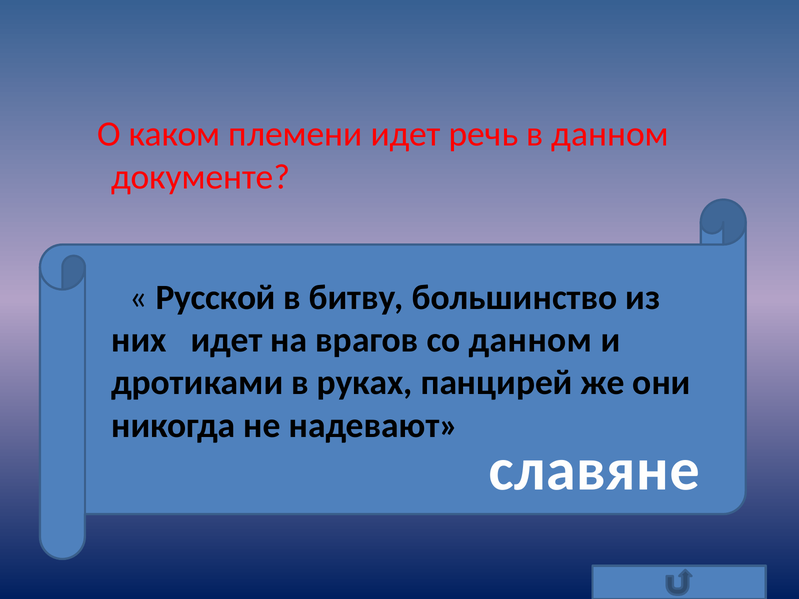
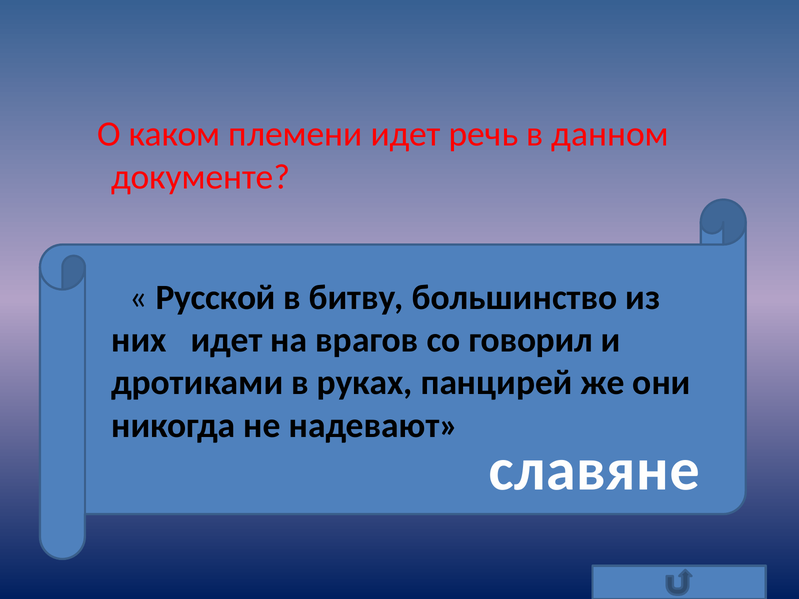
со данном: данном -> говорил (531, 340)
